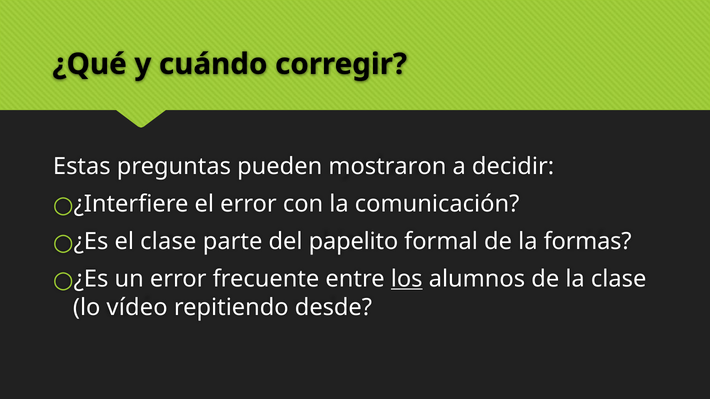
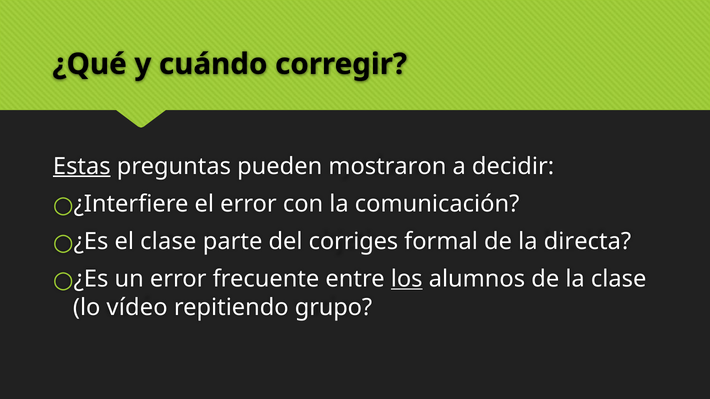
Estas underline: none -> present (82, 166)
papelito: papelito -> corriges (353, 242)
formas: formas -> directa (587, 242)
desde: desde -> grupo (334, 307)
